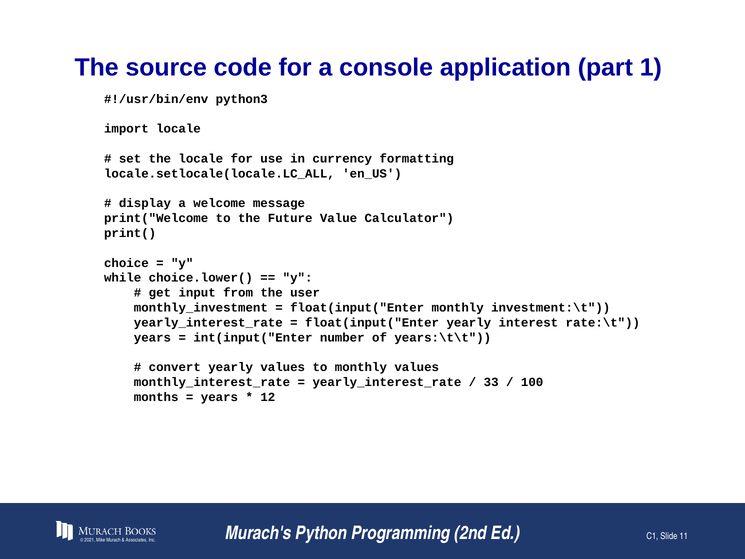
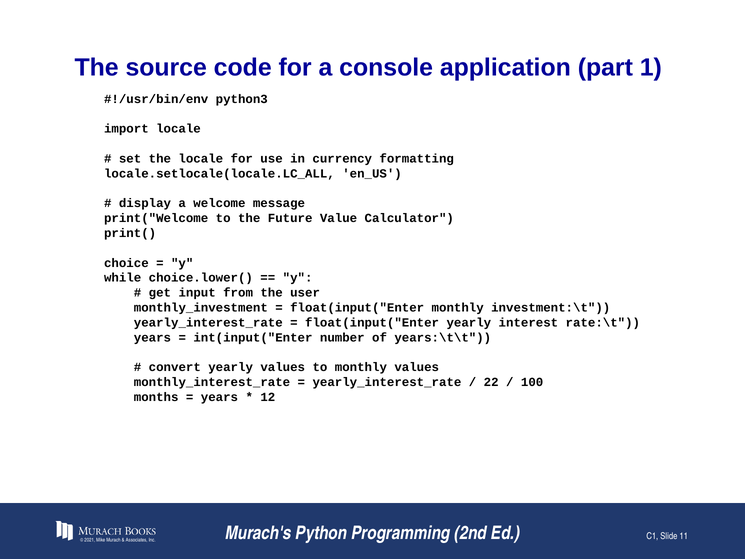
33: 33 -> 22 (491, 382)
